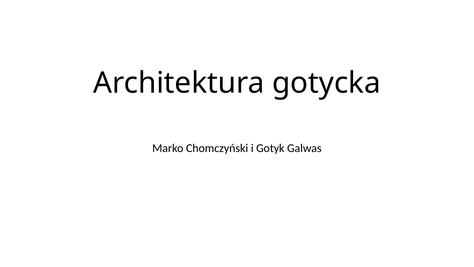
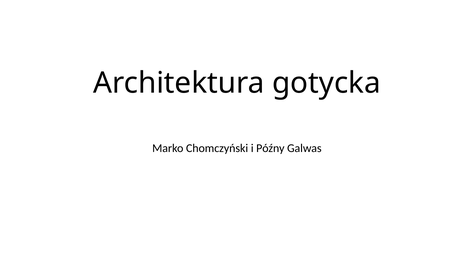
Gotyk: Gotyk -> Późny (270, 148)
